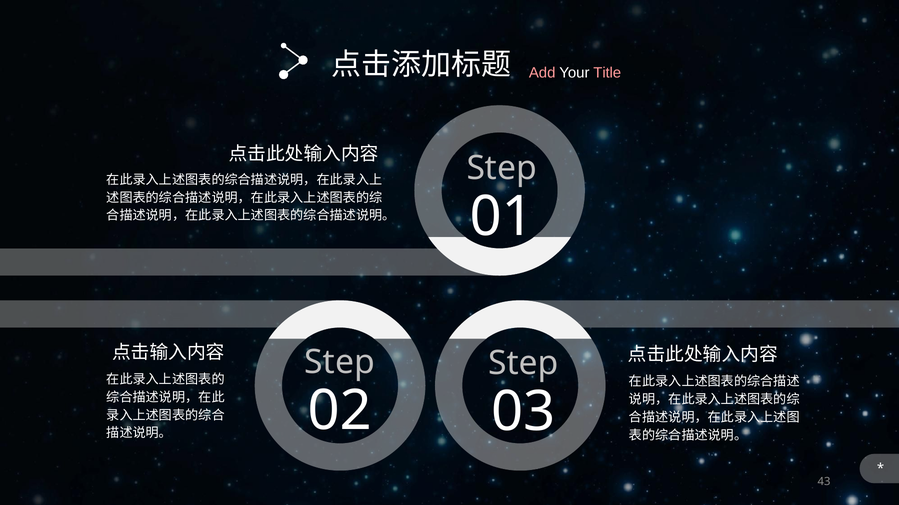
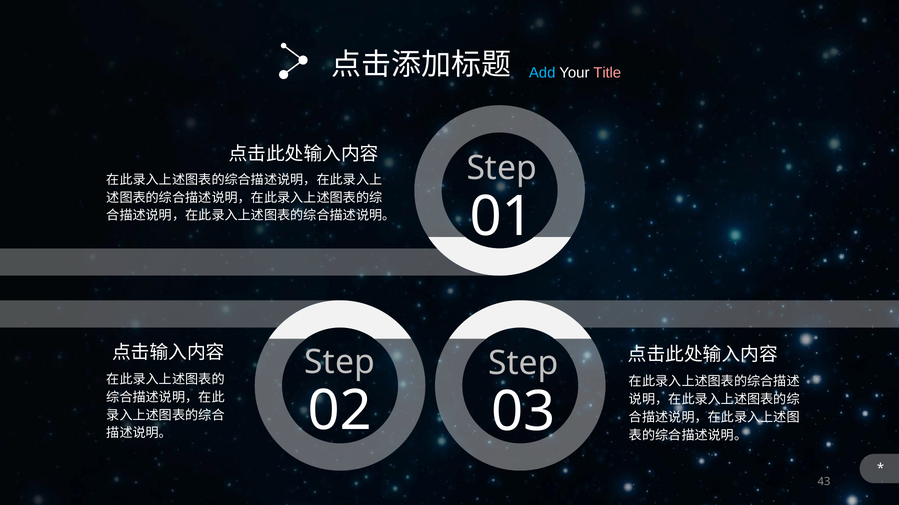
Add colour: pink -> light blue (542, 73)
